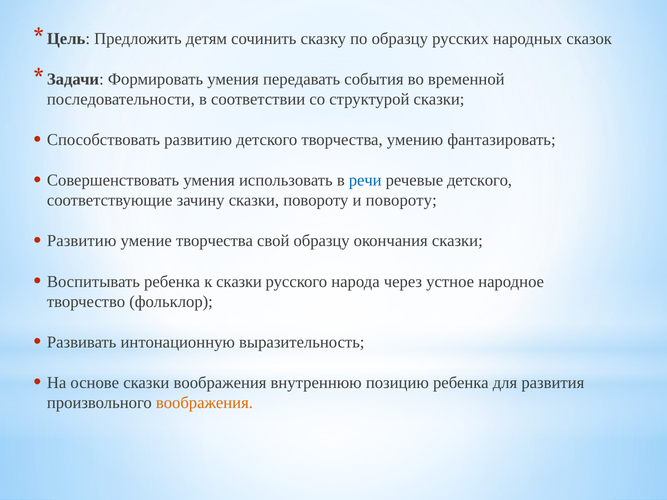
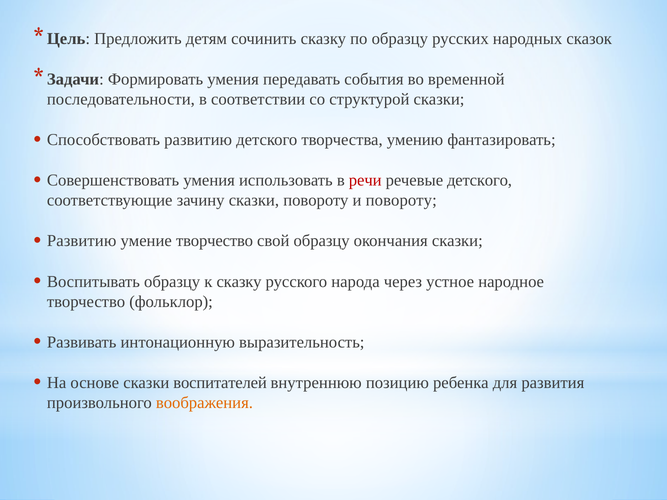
речи colour: blue -> red (365, 180)
умение творчества: творчества -> творчество (215, 241)
Воспитывать ребенка: ребенка -> образцу (172, 282)
к сказки: сказки -> сказку (239, 282)
сказки воображения: воображения -> воспитателей (220, 383)
